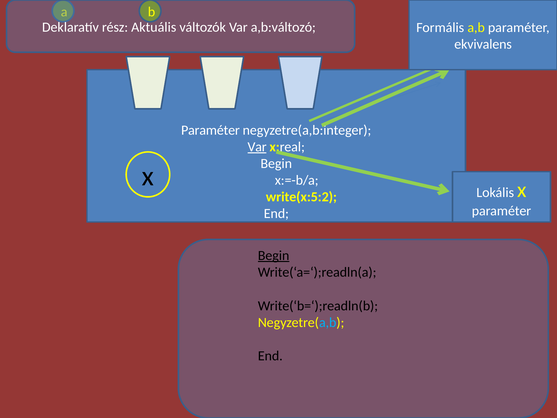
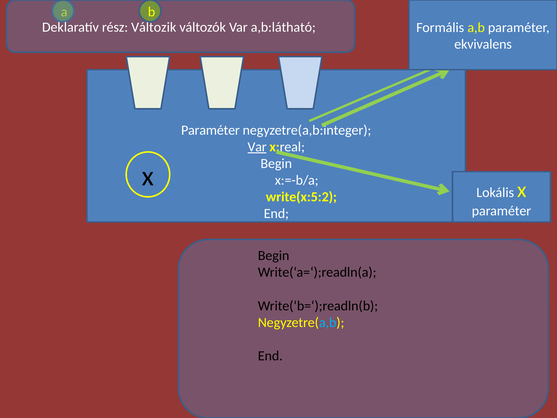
Aktuális: Aktuális -> Változik (154, 27)
a,b:változó: a,b:változó -> a,b:látható (283, 27)
Begin underline: present -> none (274, 255)
